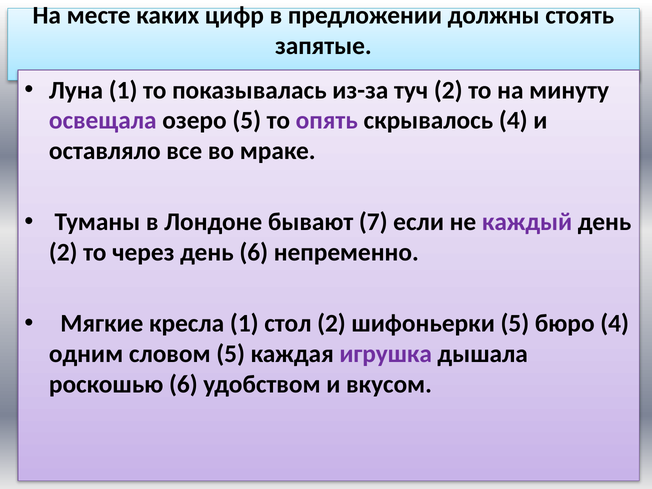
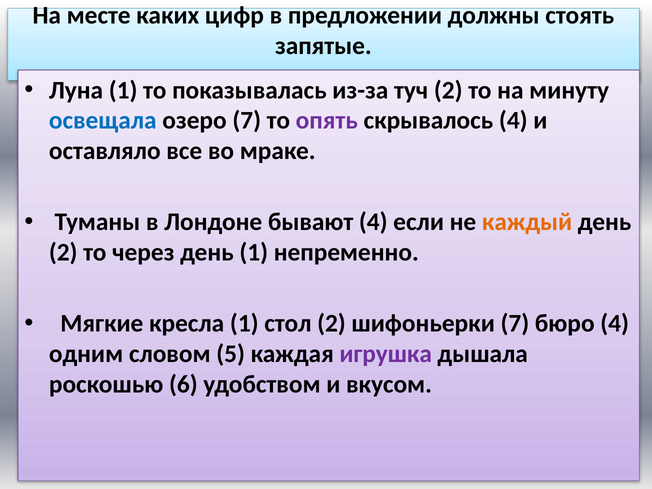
освещала colour: purple -> blue (103, 121)
озеро 5: 5 -> 7 (247, 121)
бывают 7: 7 -> 4 (373, 222)
каждый colour: purple -> orange (527, 222)
день 6: 6 -> 1 (254, 253)
шифоньерки 5: 5 -> 7 (515, 324)
